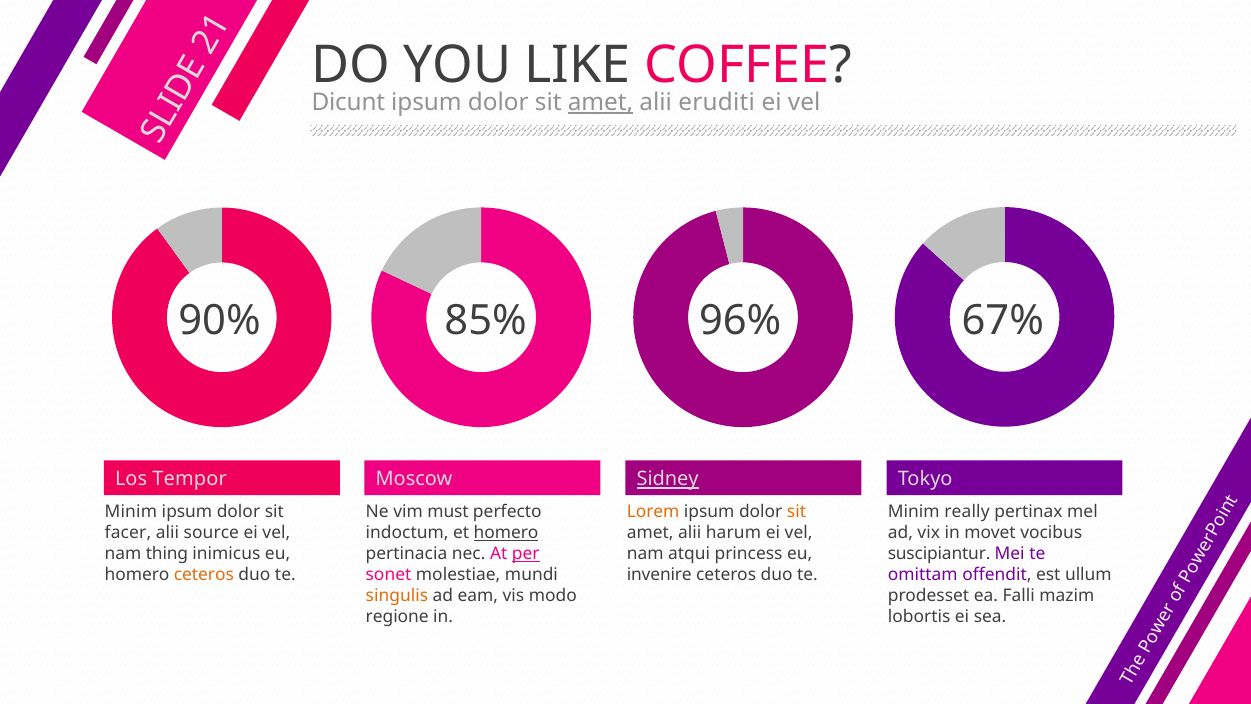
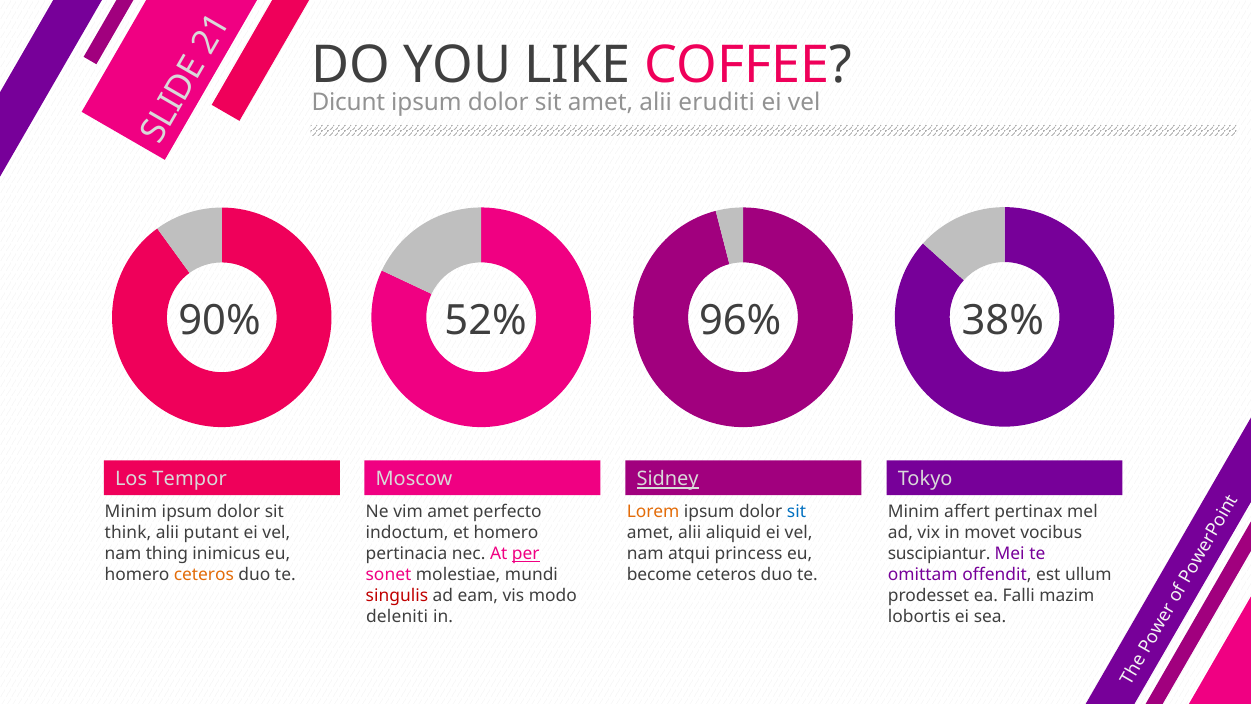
amet underline: present -> none (601, 103)
85%: 85% -> 52% (486, 321)
67%: 67% -> 38% (1003, 321)
vim must: must -> amet (448, 512)
sit colour: orange -> blue (796, 512)
really: really -> affert (967, 512)
facer: facer -> think (128, 533)
source: source -> putant (211, 533)
homero underline: present -> none (506, 533)
harum: harum -> aliquid (734, 533)
invenire: invenire -> become (659, 575)
singulis colour: orange -> red (397, 596)
regione: regione -> deleniti (397, 616)
